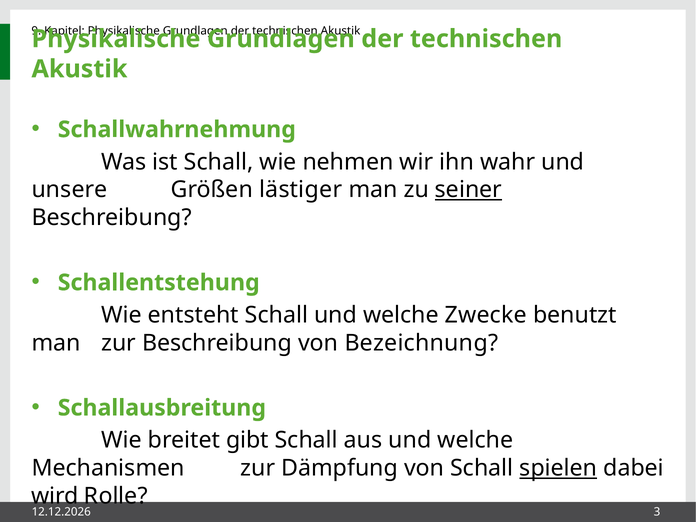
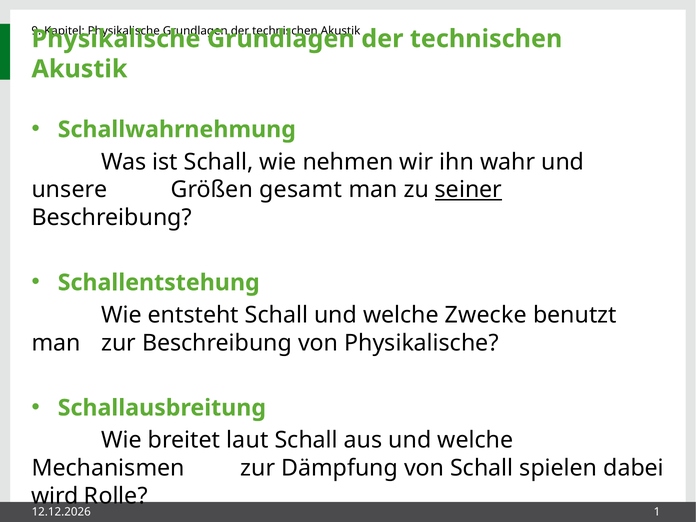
lästiger: lästiger -> gesamt (301, 190)
von Bezeichnung: Bezeichnung -> Physikalische (421, 343)
gibt: gibt -> laut (247, 440)
spielen underline: present -> none (558, 468)
3: 3 -> 1 (657, 512)
